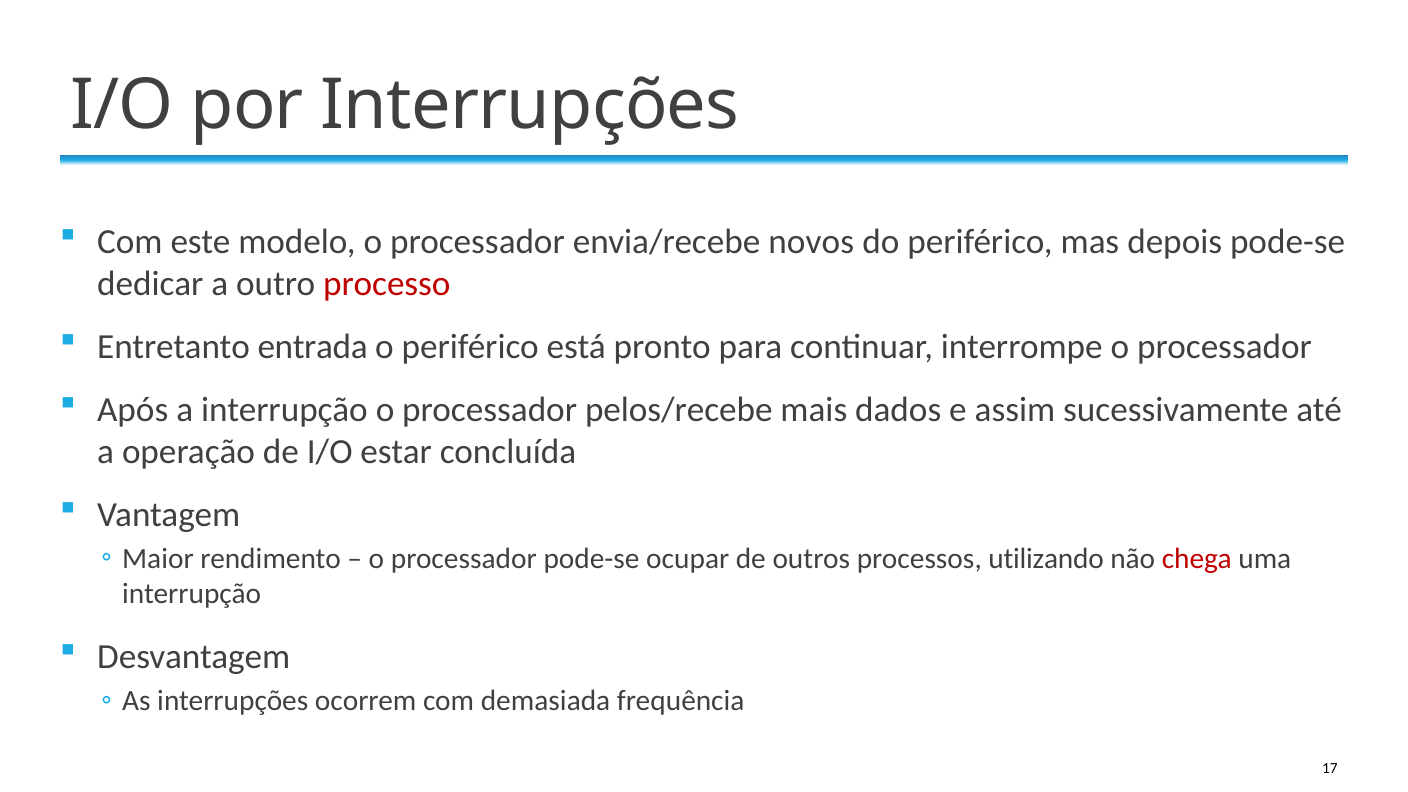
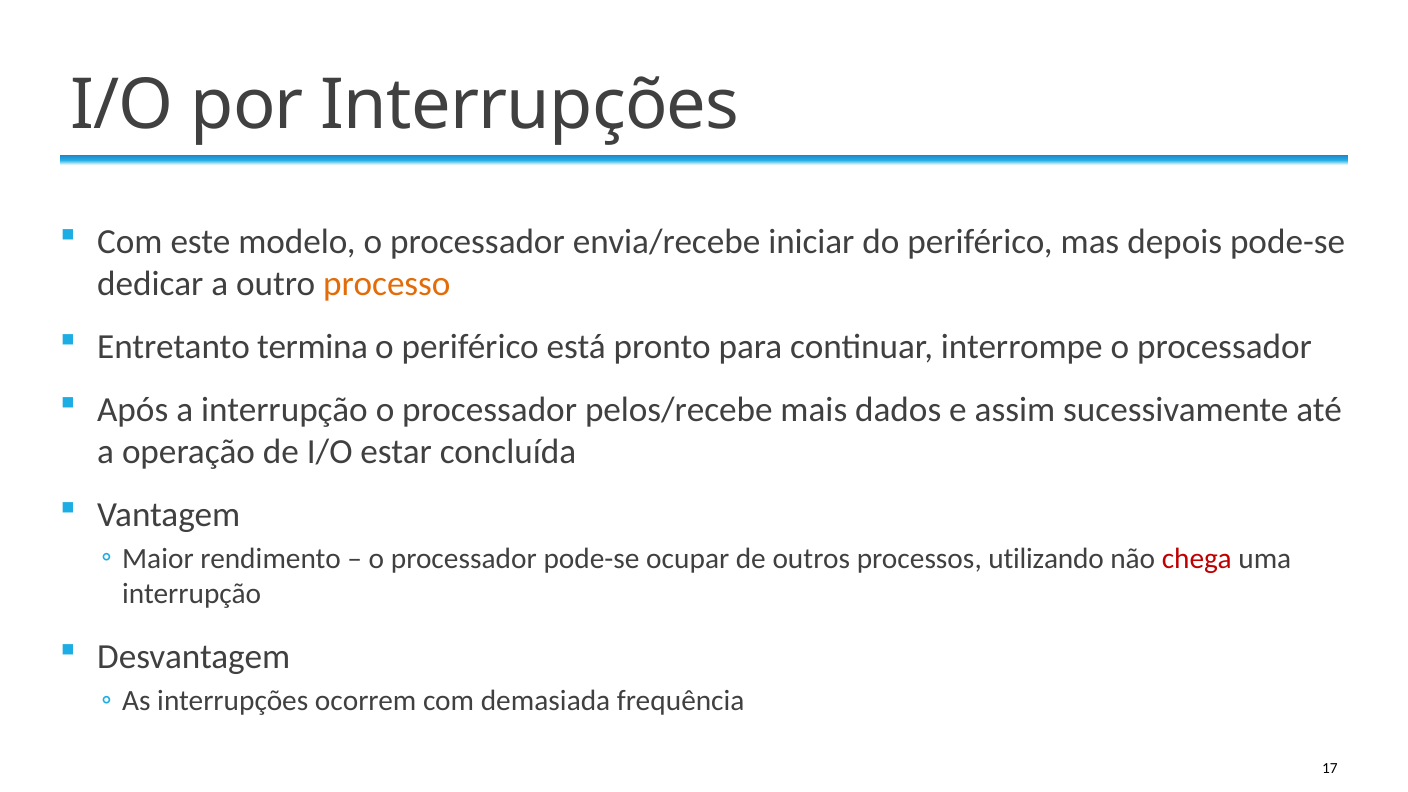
novos: novos -> iniciar (811, 242)
processo colour: red -> orange (387, 284)
entrada: entrada -> termina (313, 347)
